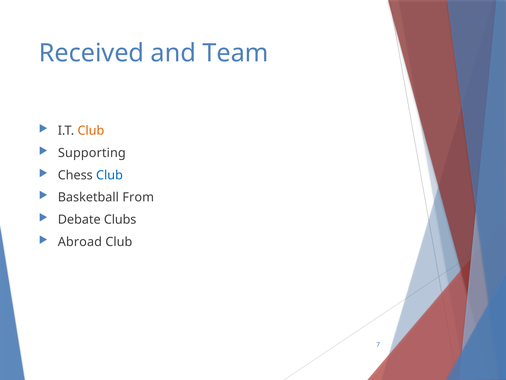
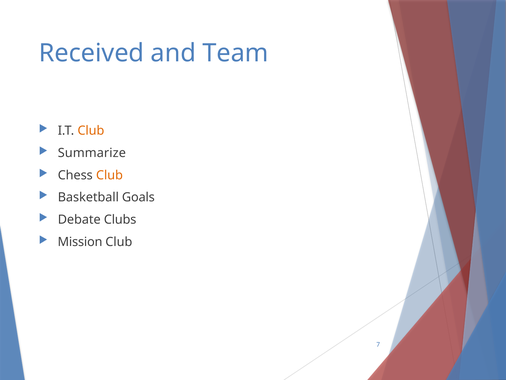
Supporting: Supporting -> Summarize (92, 153)
Club colour: blue -> orange (109, 175)
From: From -> Goals (138, 197)
Abroad: Abroad -> Mission (80, 242)
